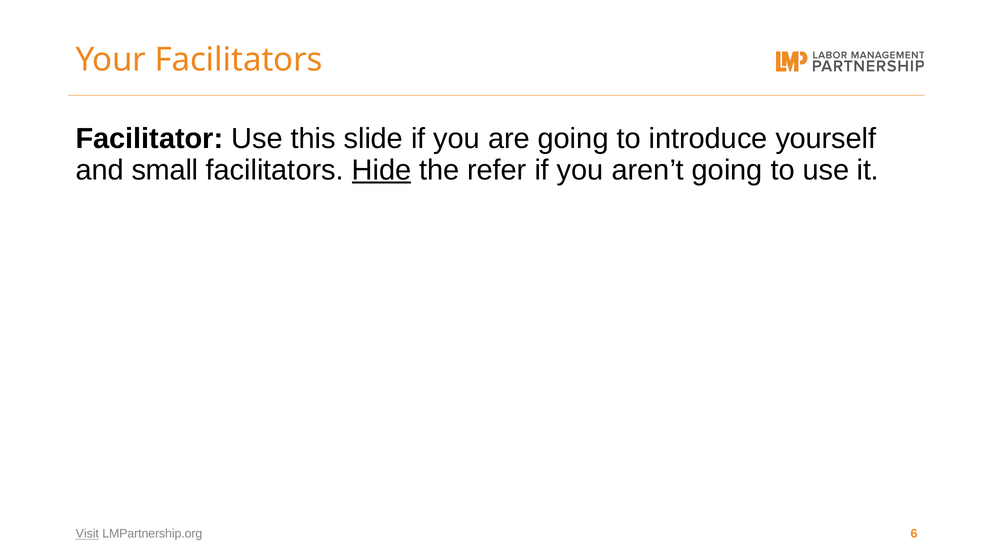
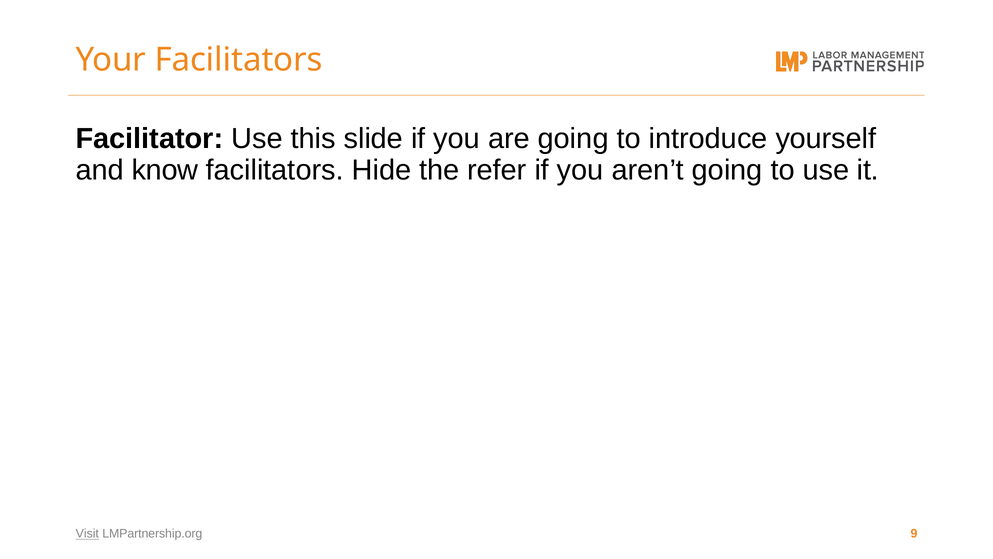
small: small -> know (165, 170)
Hide underline: present -> none (382, 170)
6: 6 -> 9 (914, 533)
